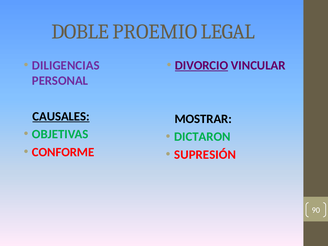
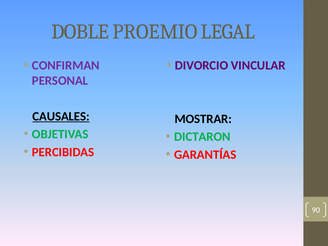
DILIGENCIAS: DILIGENCIAS -> CONFIRMAN (66, 65)
DIVORCIO underline: present -> none (202, 65)
CONFORME: CONFORME -> PERCIBIDAS (63, 152)
SUPRESIÓN: SUPRESIÓN -> GARANTÍAS (205, 155)
